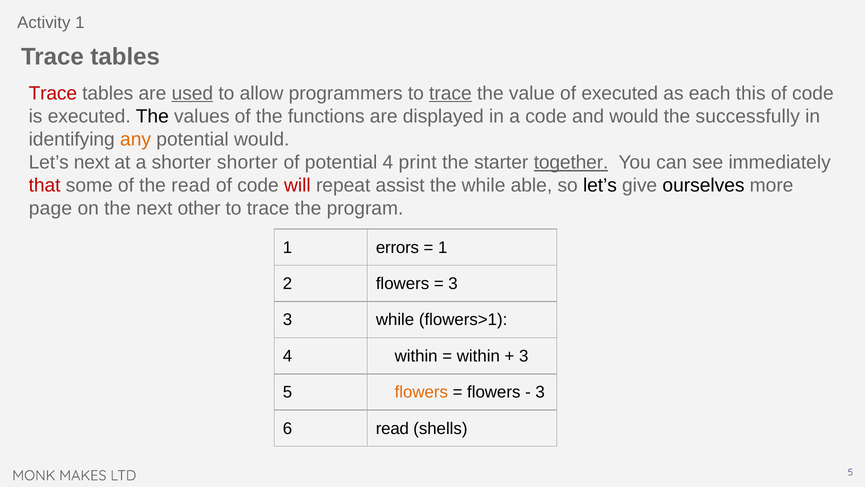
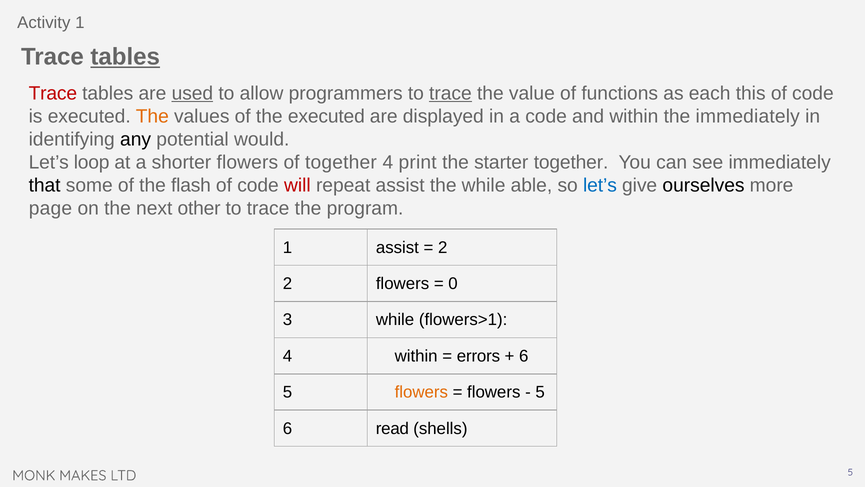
tables underline: none -> present (125, 57)
of executed: executed -> functions (620, 93)
The colour: black -> orange (152, 116)
the functions: functions -> executed (326, 116)
and would: would -> within (634, 116)
the successfully: successfully -> immediately (748, 116)
any colour: orange -> black (136, 139)
Let’s next: next -> loop (92, 162)
shorter shorter: shorter -> flowers (247, 162)
of potential: potential -> together (341, 162)
together underline: present -> none (571, 162)
that colour: red -> black (45, 185)
the read: read -> flash (191, 185)
let’s colour: black -> blue (600, 185)
1 errors: errors -> assist (397, 247)
1: 1 -> 2 (443, 247)
3: 3 -> 0 (453, 283)
within: within -> errors (478, 356)
3: 3 -> 6 (524, 356)
3: 3 -> 5 (540, 392)
